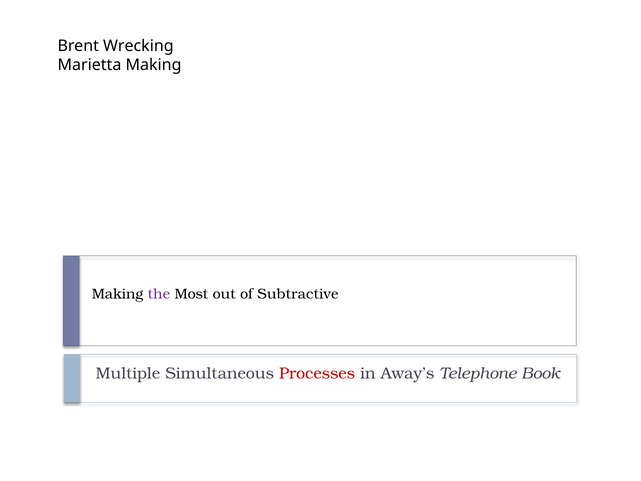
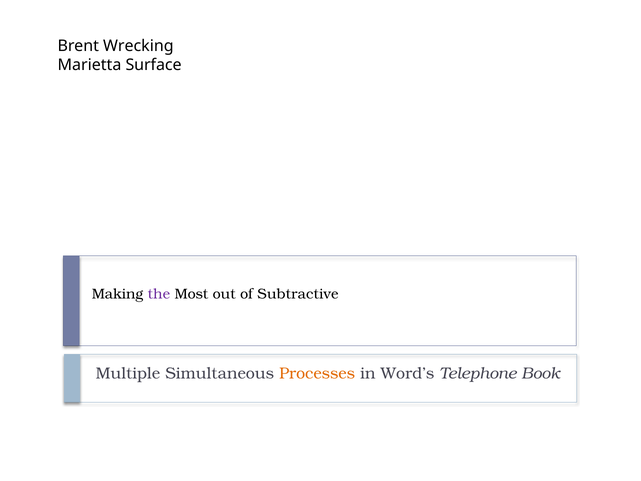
Marietta Making: Making -> Surface (154, 65)
Processes colour: red -> orange (317, 373)
Away’s: Away’s -> Word’s (407, 373)
